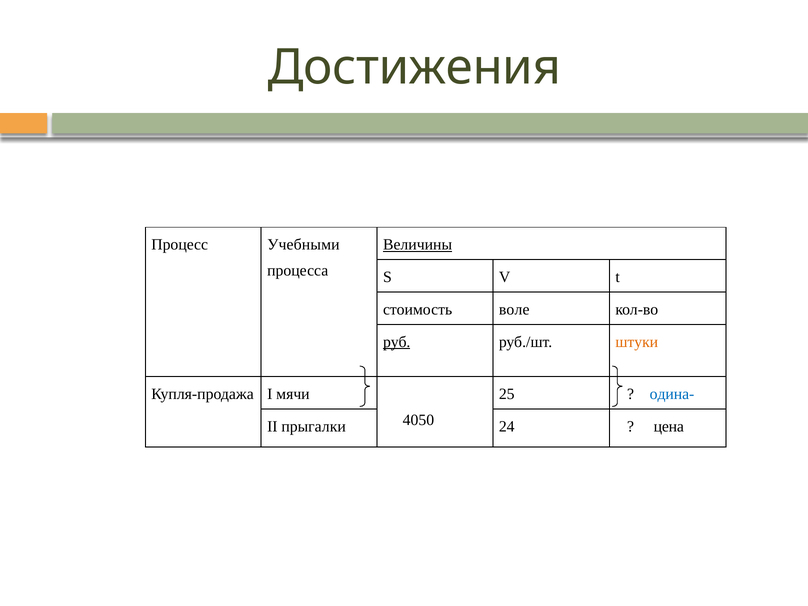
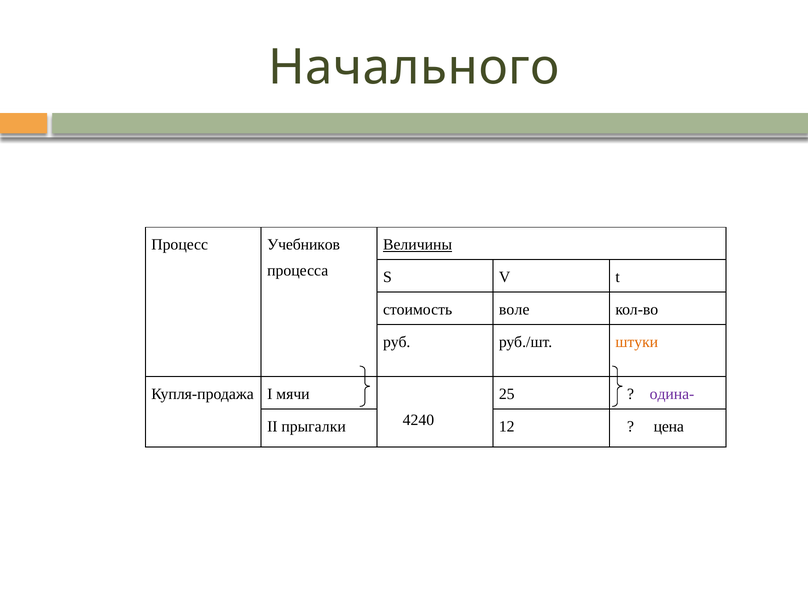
Достижения: Достижения -> Начального (414, 67)
Учебными: Учебными -> Учебников (304, 245)
руб underline: present -> none (397, 342)
одина- colour: blue -> purple (672, 394)
4050: 4050 -> 4240 (418, 420)
24: 24 -> 12 (507, 426)
